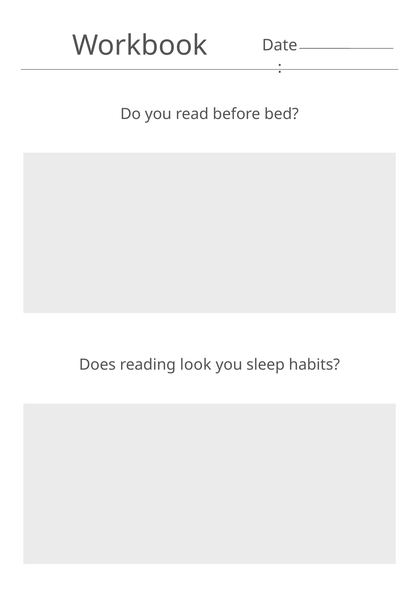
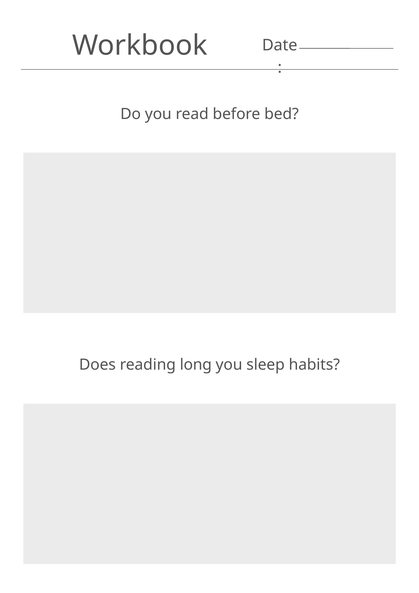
look: look -> long (196, 365)
